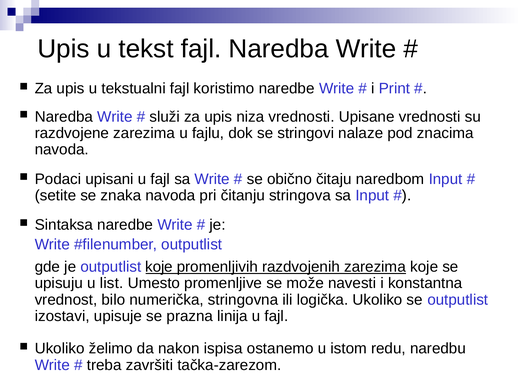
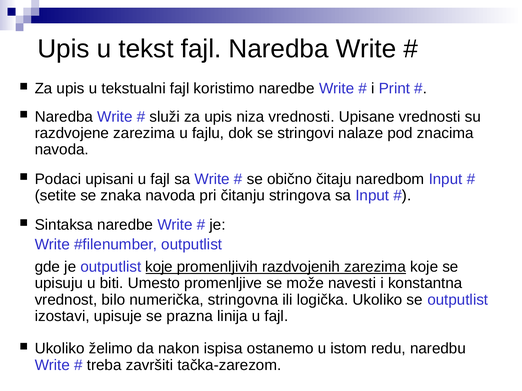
list: list -> biti (112, 284)
